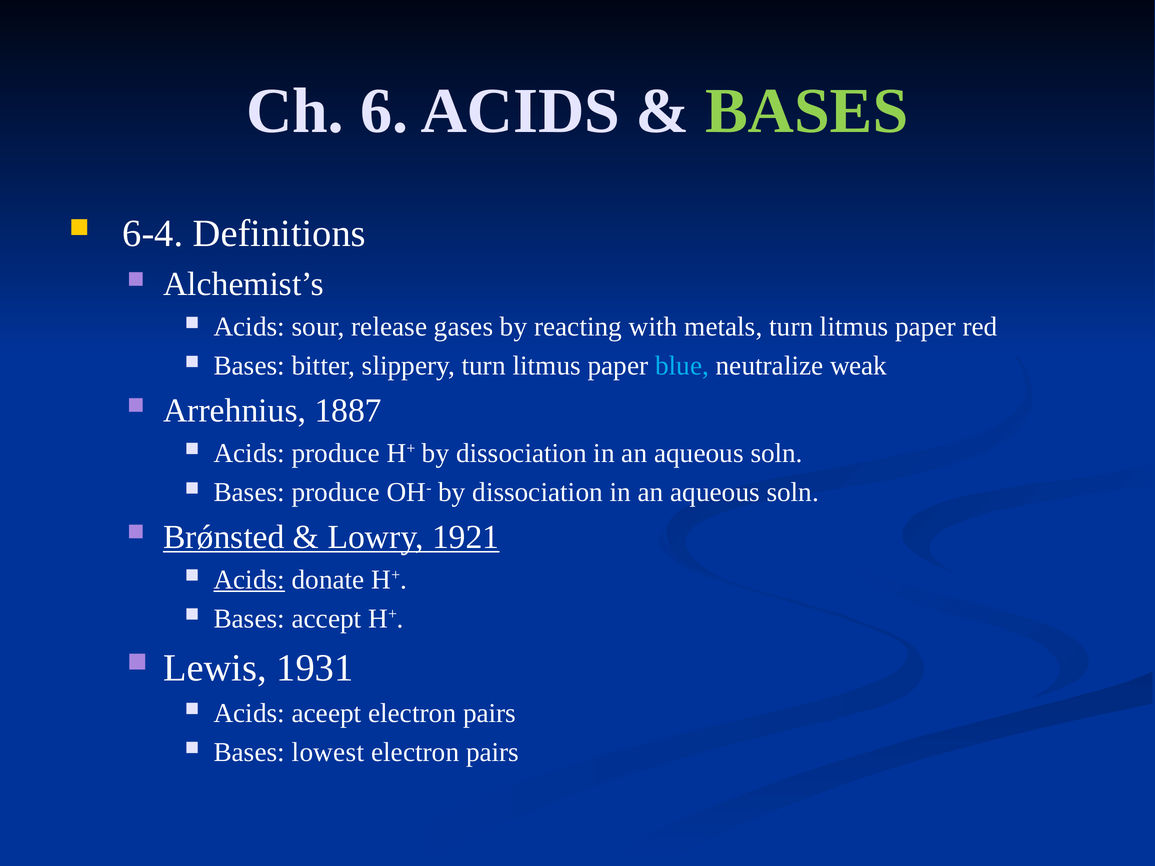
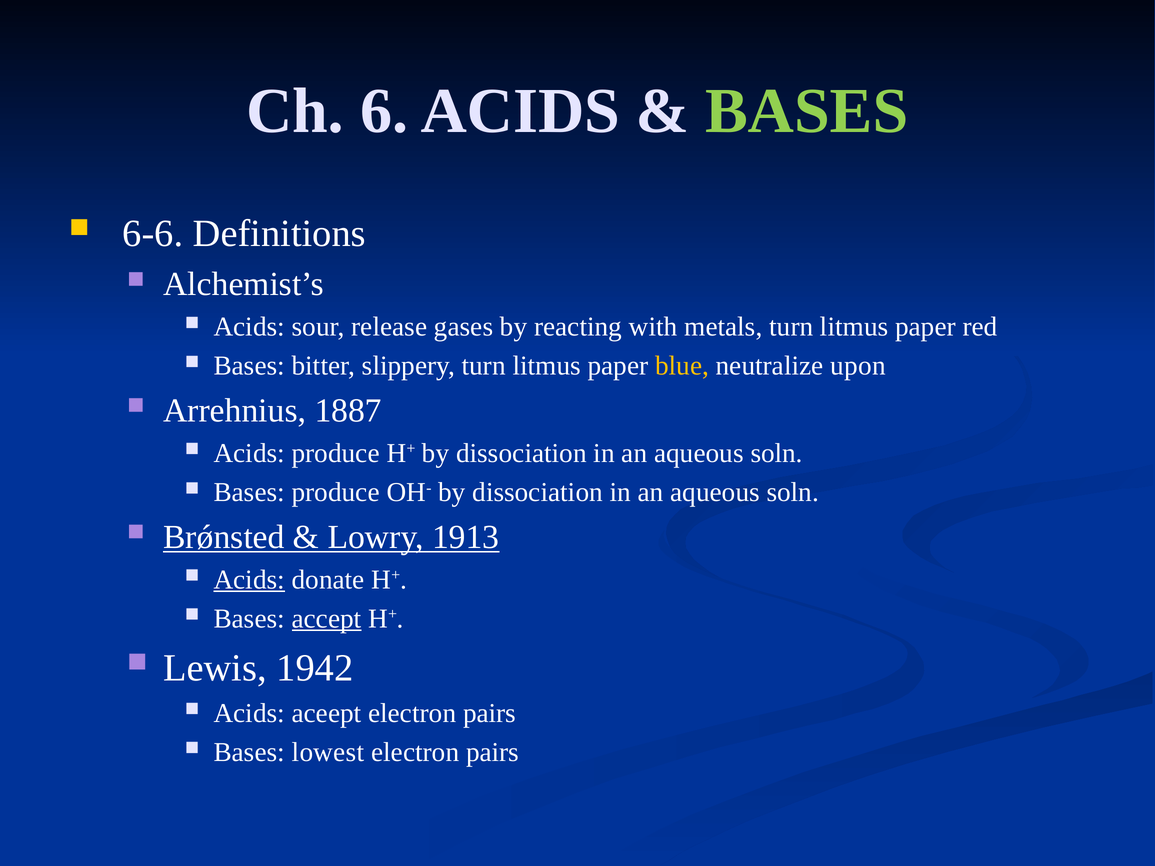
6-4: 6-4 -> 6-6 (153, 234)
blue colour: light blue -> yellow (682, 366)
weak: weak -> upon (858, 366)
1921: 1921 -> 1913 (466, 537)
accept underline: none -> present (327, 619)
1931: 1931 -> 1942 (315, 668)
